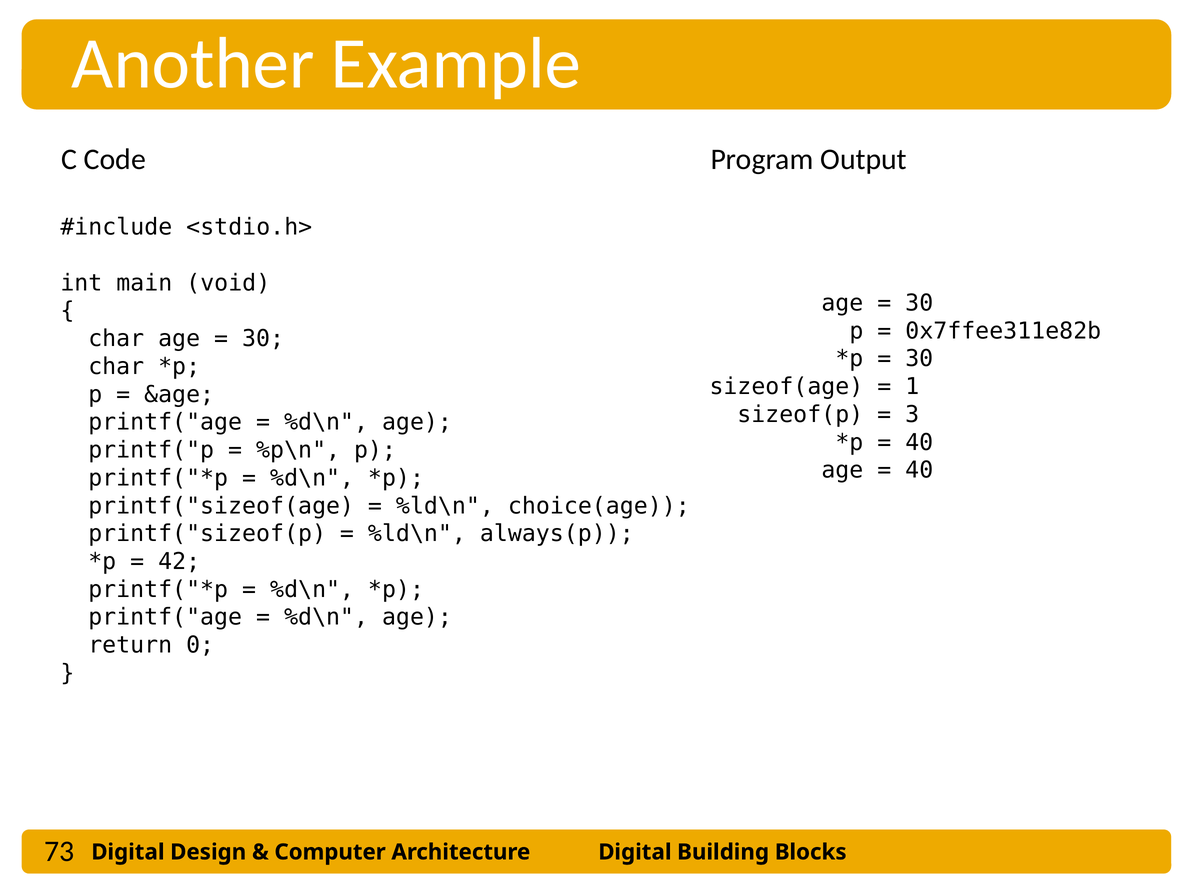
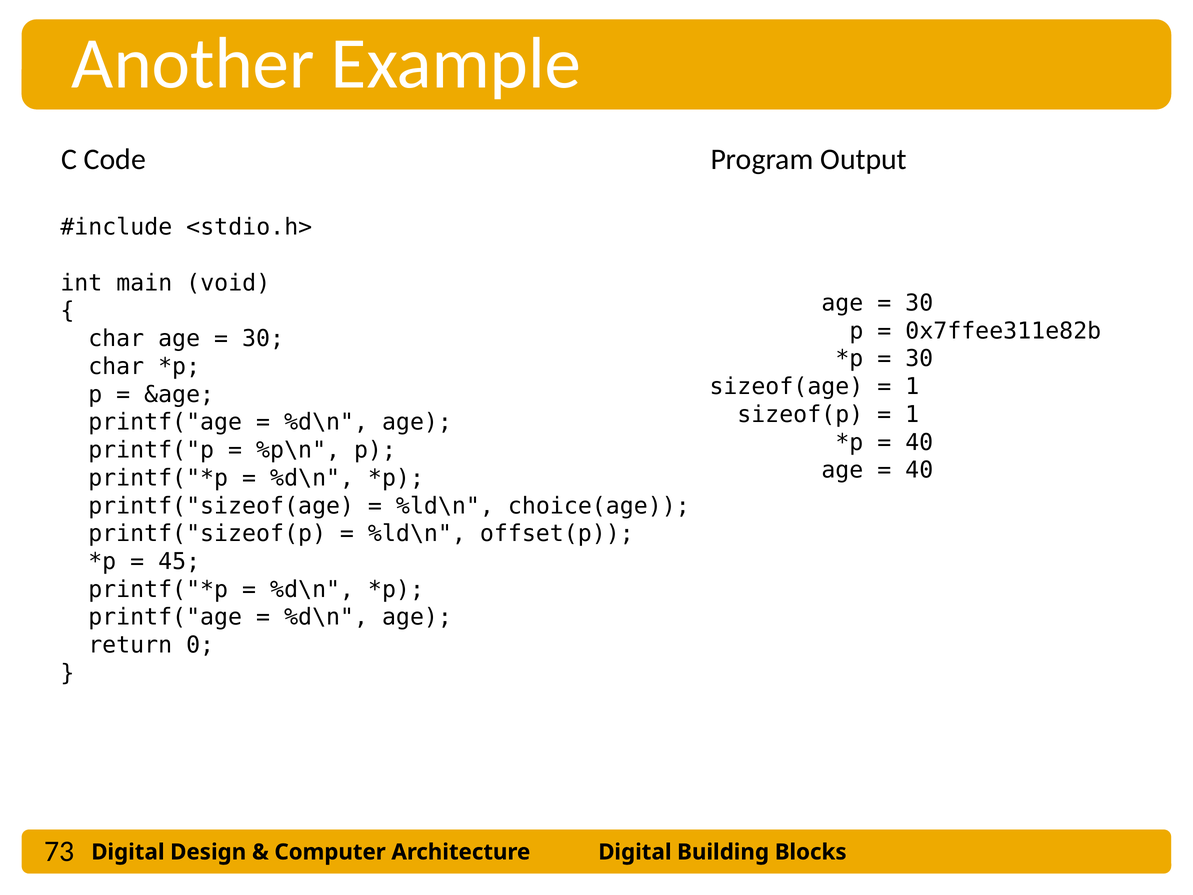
3: 3 -> 1 (912, 414)
always(p: always(p -> offset(p (557, 534)
42: 42 -> 45 (179, 561)
